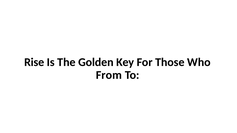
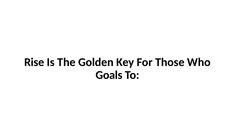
From: From -> Goals (109, 75)
